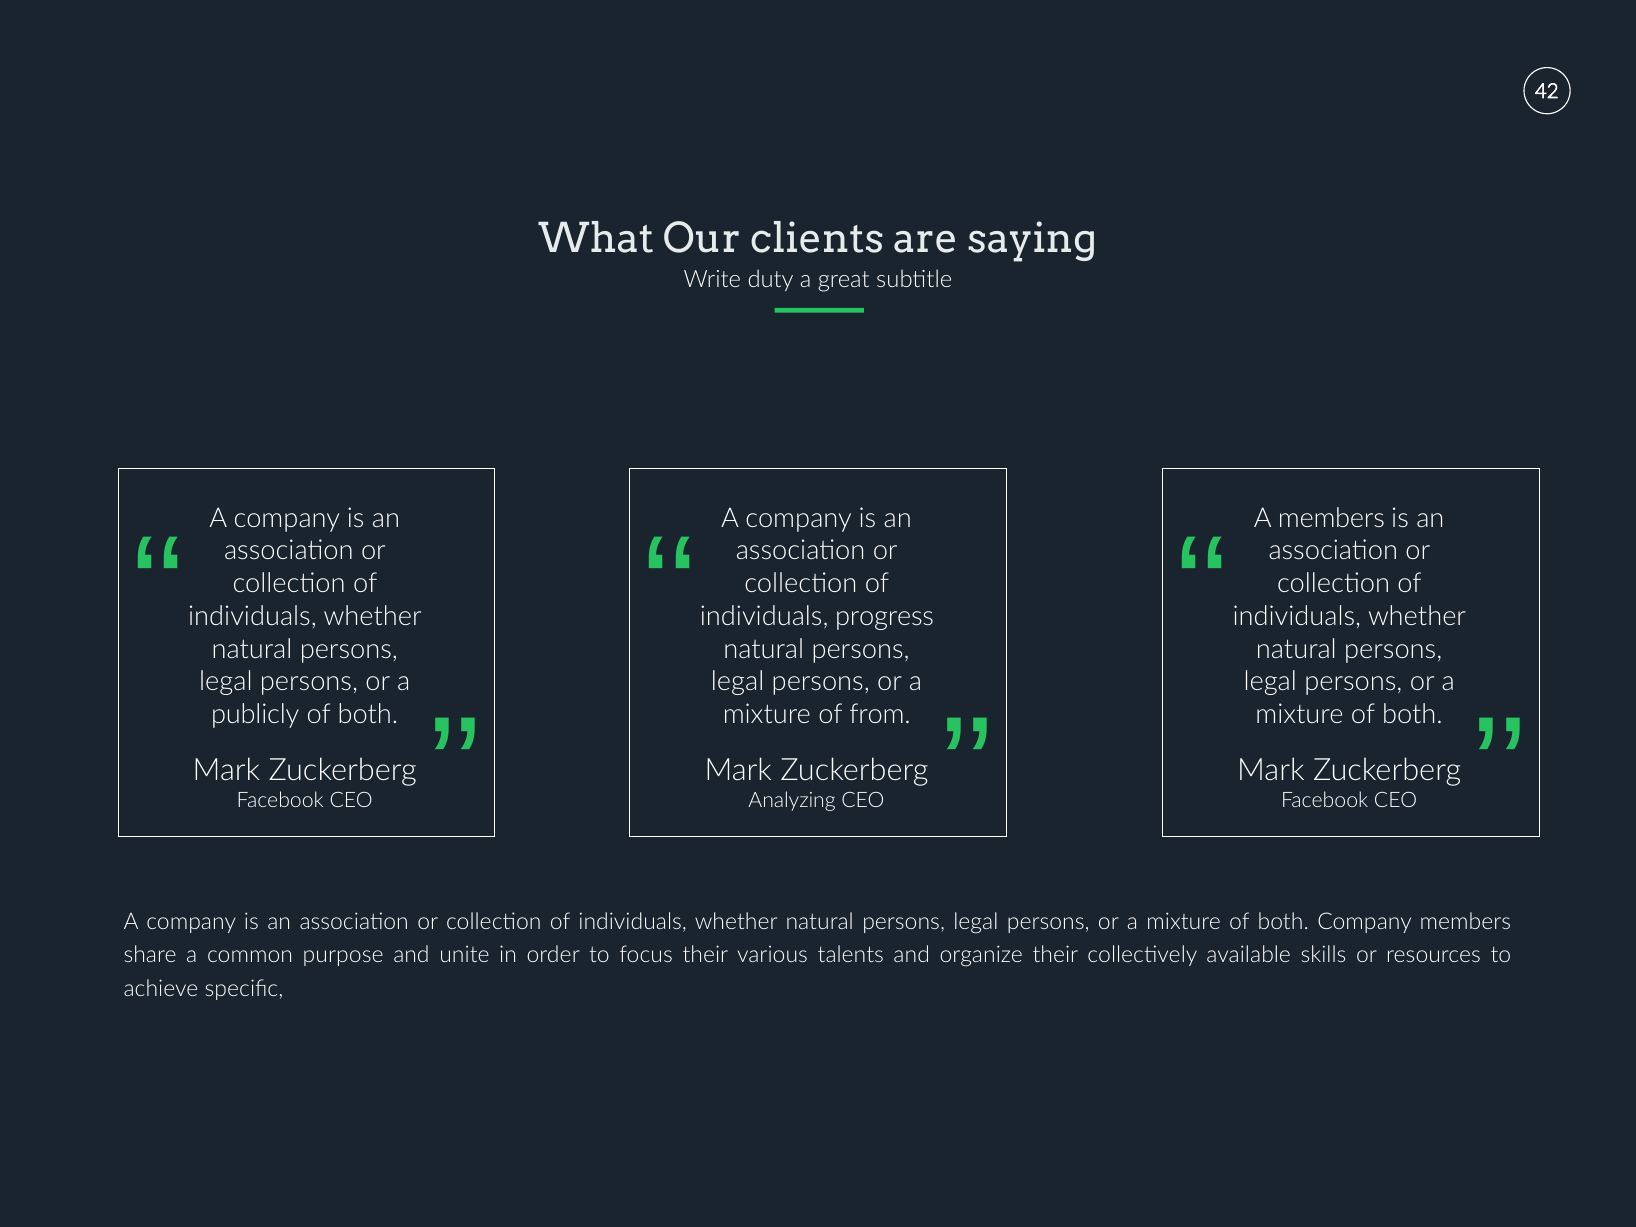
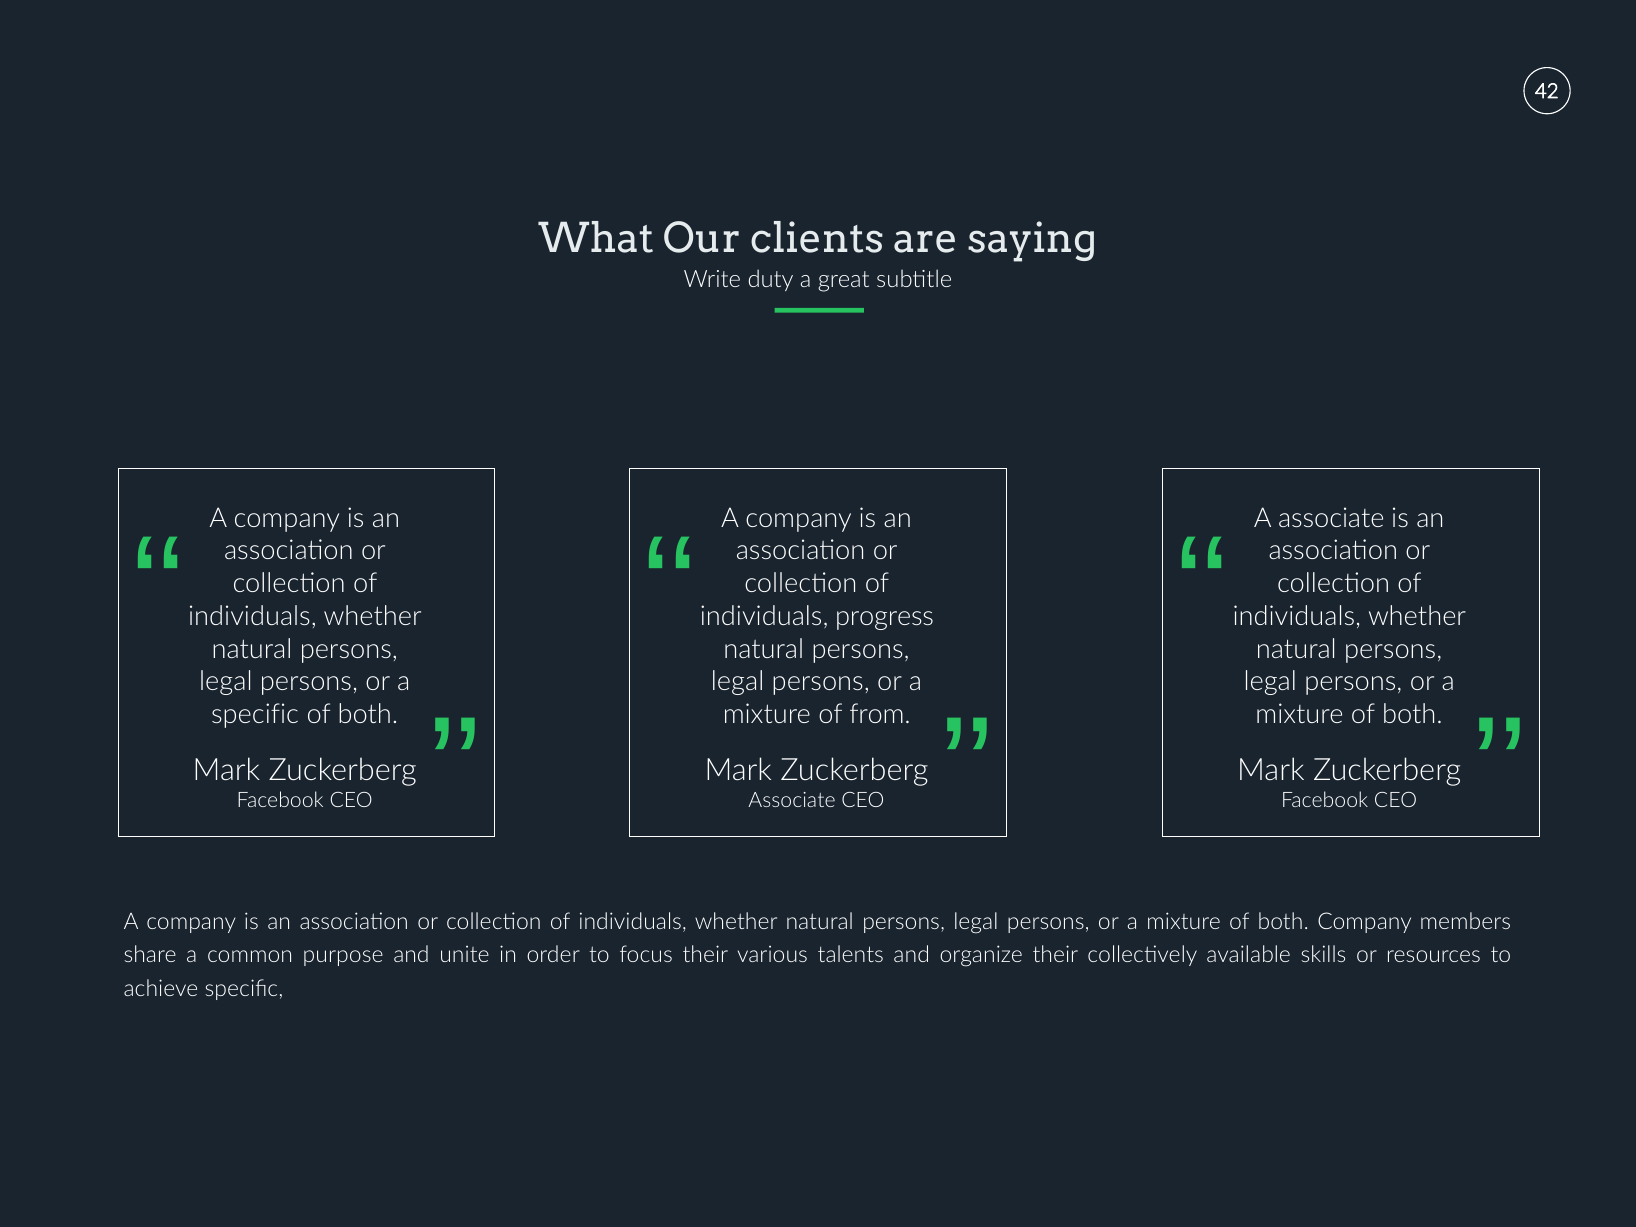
A members: members -> associate (1331, 518)
publicly: publicly -> specific (255, 714)
Analyzing: Analyzing -> Associate (792, 800)
